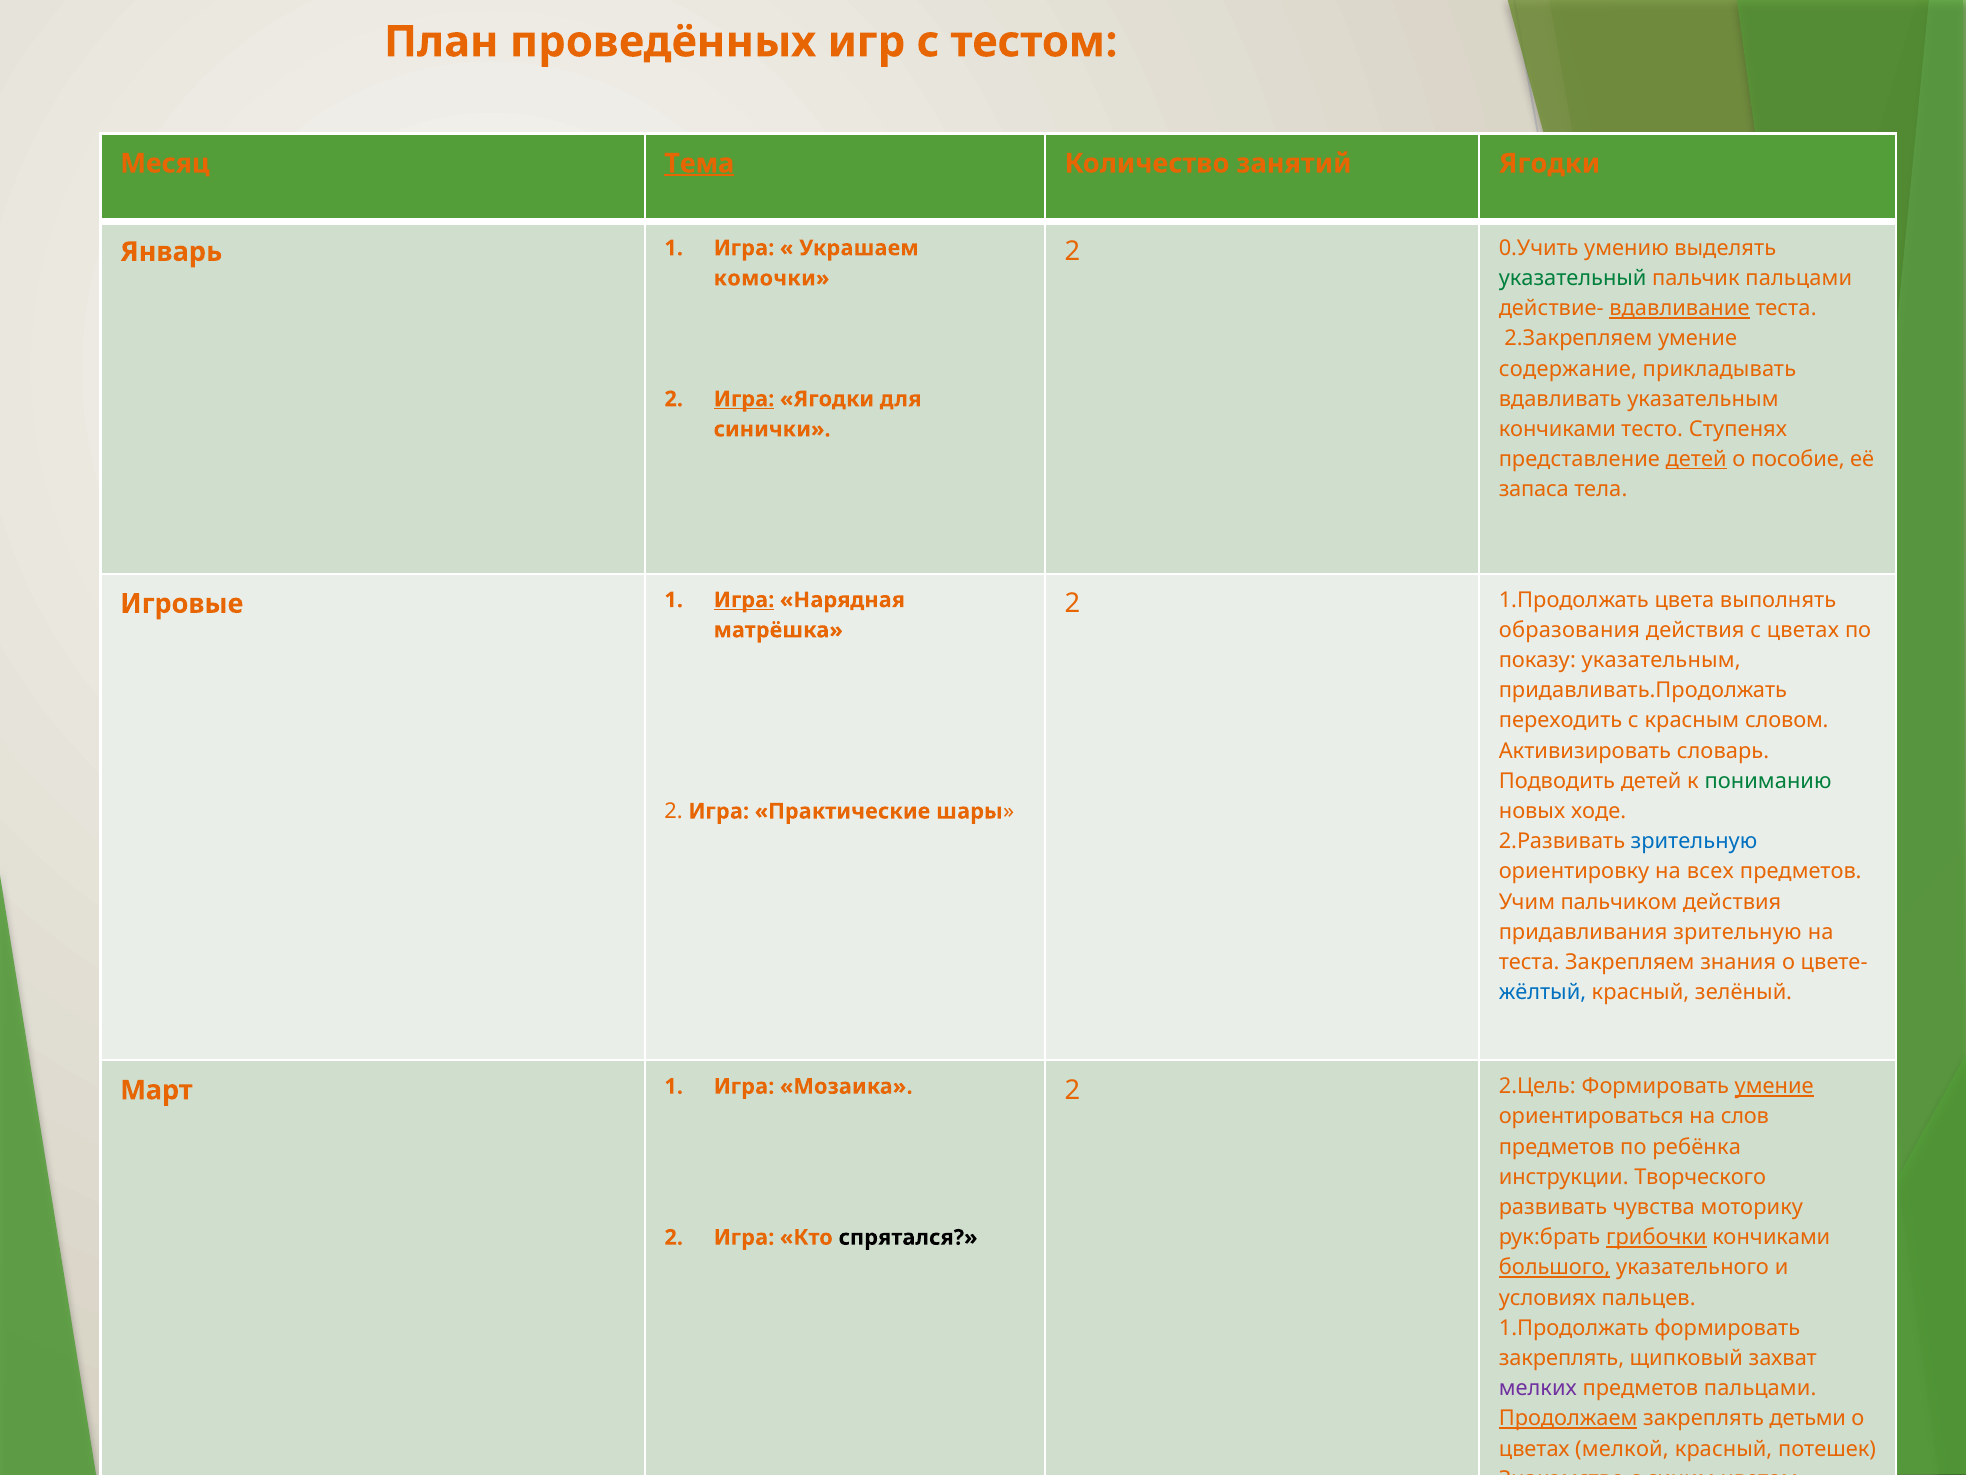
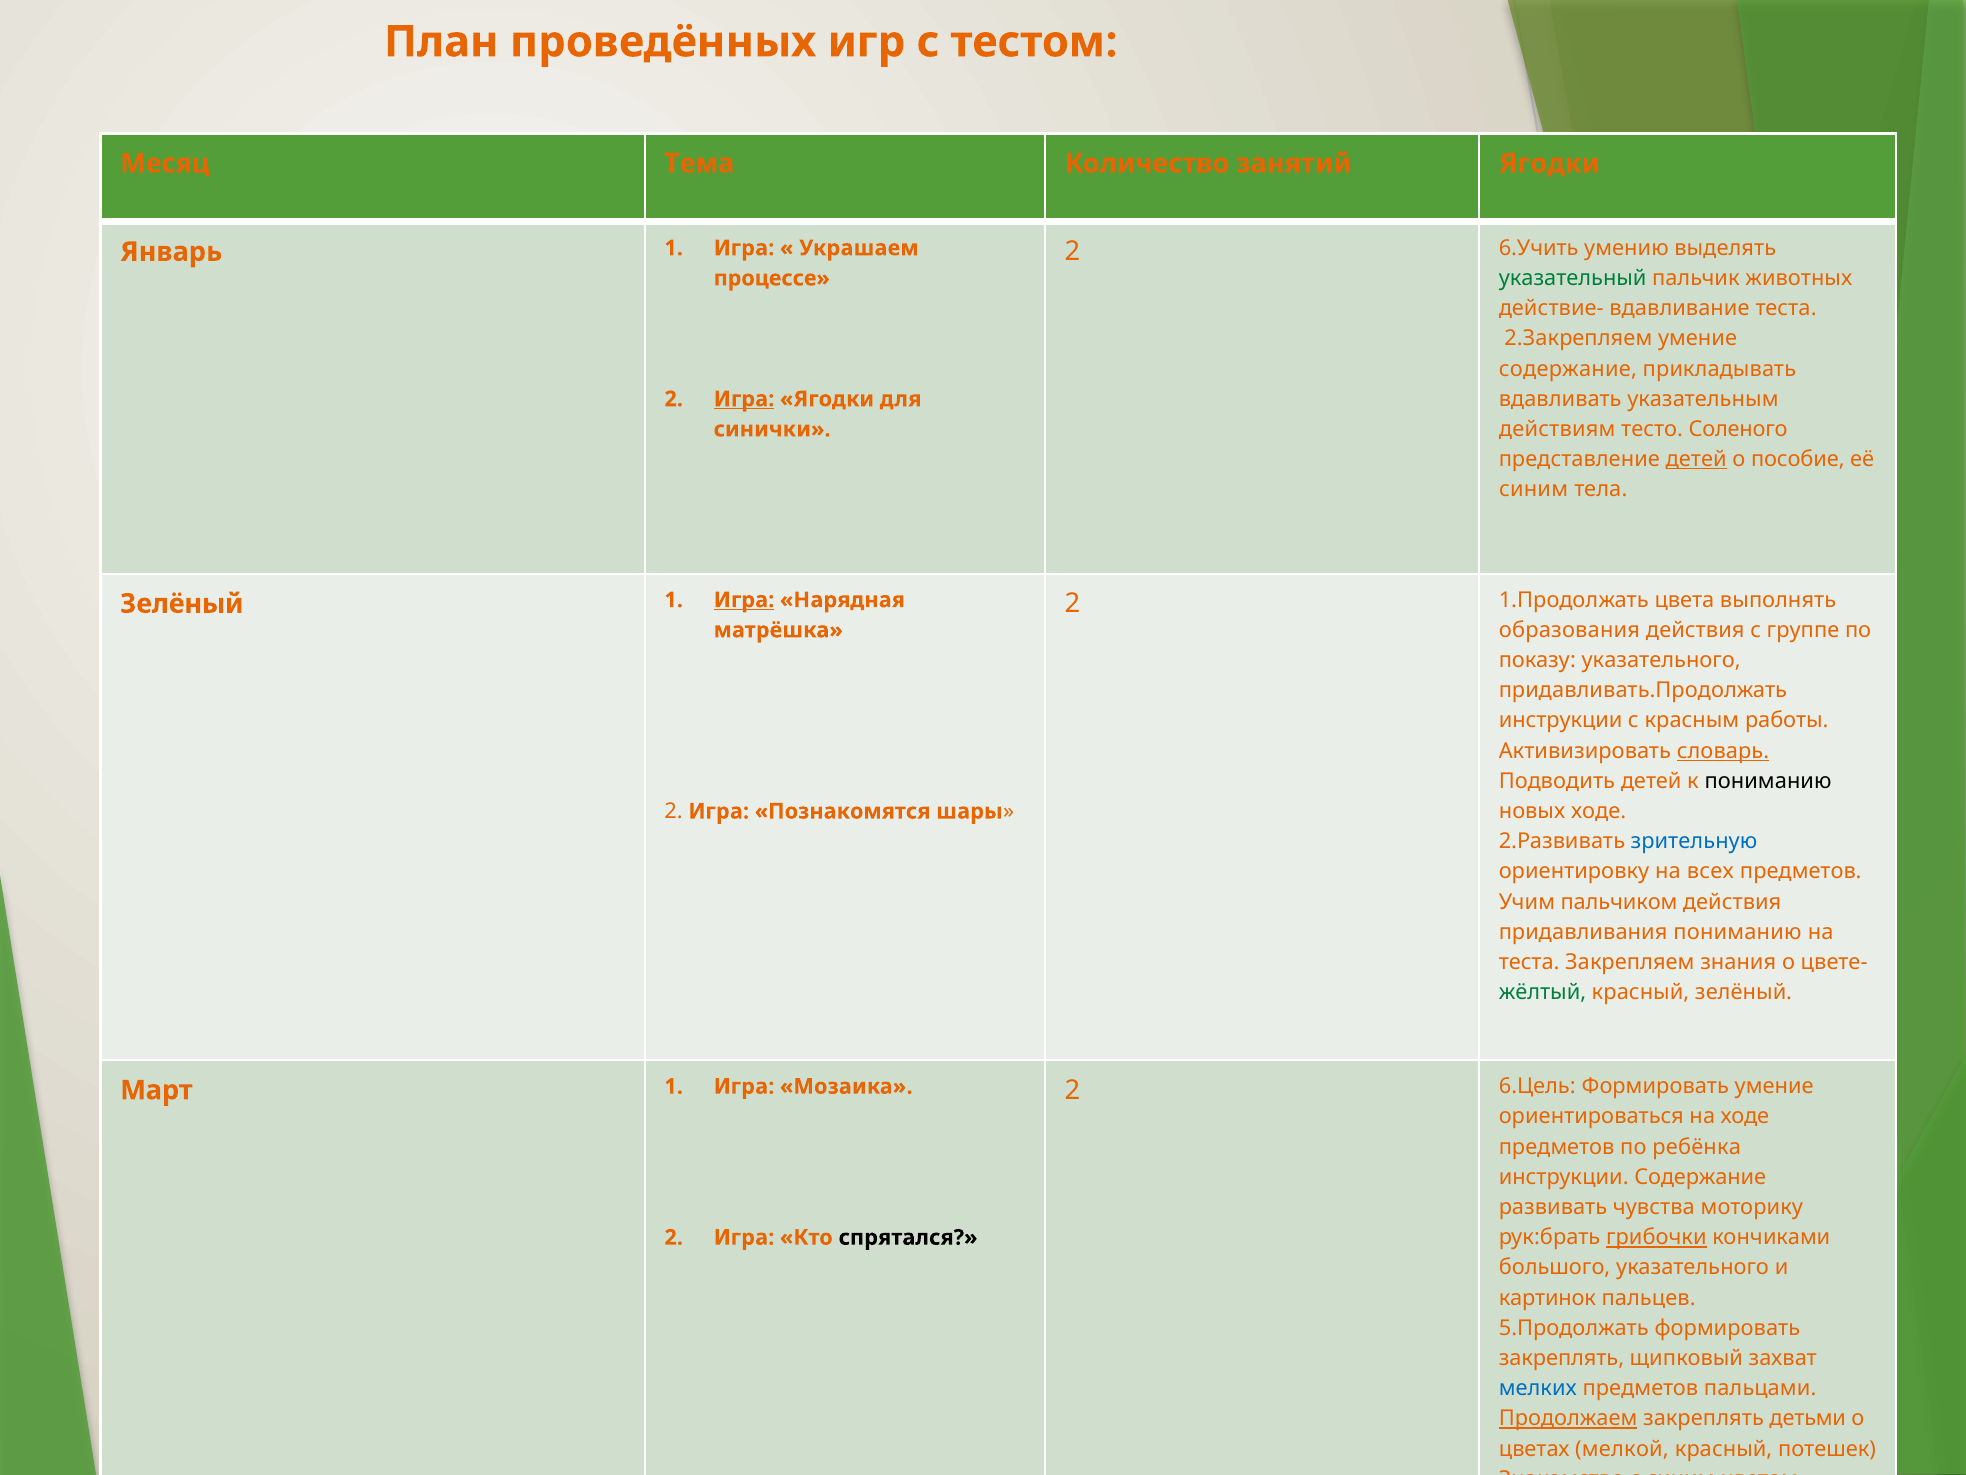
Тема underline: present -> none (699, 163)
0.Учить: 0.Учить -> 6.Учить (1539, 248)
пальчик пальцами: пальцами -> животных (1799, 278)
комочки: комочки -> процессе (772, 278)
вдавливание underline: present -> none (1679, 308)
кончиками: кончиками -> действиям (1557, 429)
Ступенях: Ступенях -> Соленого (1738, 429)
запаса: запаса -> синим (1534, 489)
Игровые: Игровые -> Зелёный (182, 604)
с цветах: цветах -> группе (1803, 630)
показу указательным: указательным -> указательного (1661, 660)
переходить: переходить -> инструкции (1561, 721)
словом: словом -> работы (1787, 721)
словарь underline: none -> present (1723, 751)
пониманию colour: green -> black (1768, 781)
Практические: Практические -> Познакомятся (843, 811)
придавливания зрительную: зрительную -> пониманию (1737, 932)
жёлтый colour: blue -> green (1542, 992)
2.Цель: 2.Цель -> 6.Цель (1537, 1086)
умение underline: present -> none (1774, 1086)
на слов: слов -> ходе (1745, 1116)
инструкции Творческого: Творческого -> Содержание (1700, 1177)
большого underline: present -> none (1555, 1267)
условиях: условиях -> картинок (1547, 1297)
1.Продолжать: 1.Продолжать -> 5.Продолжать (1574, 1328)
мелких colour: purple -> blue (1538, 1388)
